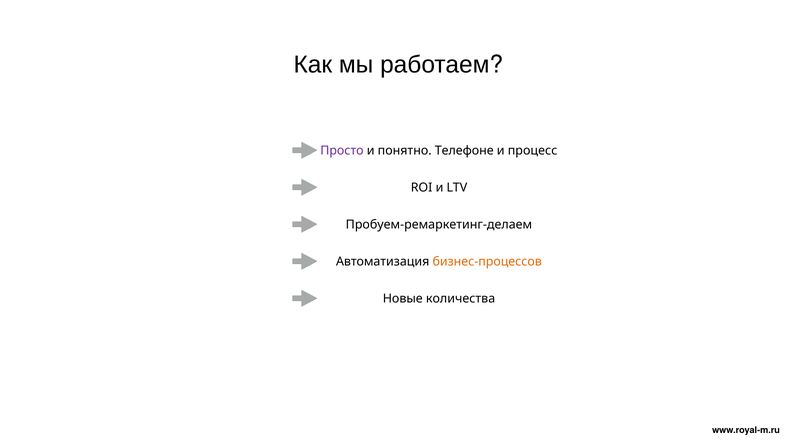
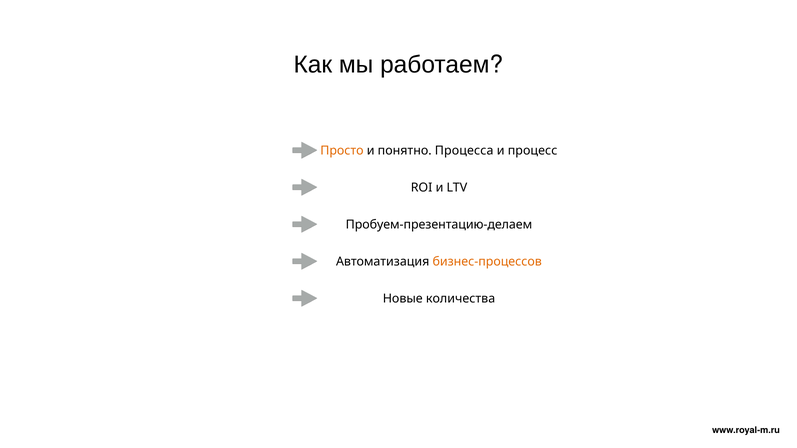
Просто colour: purple -> orange (342, 151)
Телефоне: Телефоне -> Процесса (464, 151)
Пробуем-ремаркетинг-делаем: Пробуем-ремаркетинг-делаем -> Пробуем-презентацию-делаем (439, 225)
